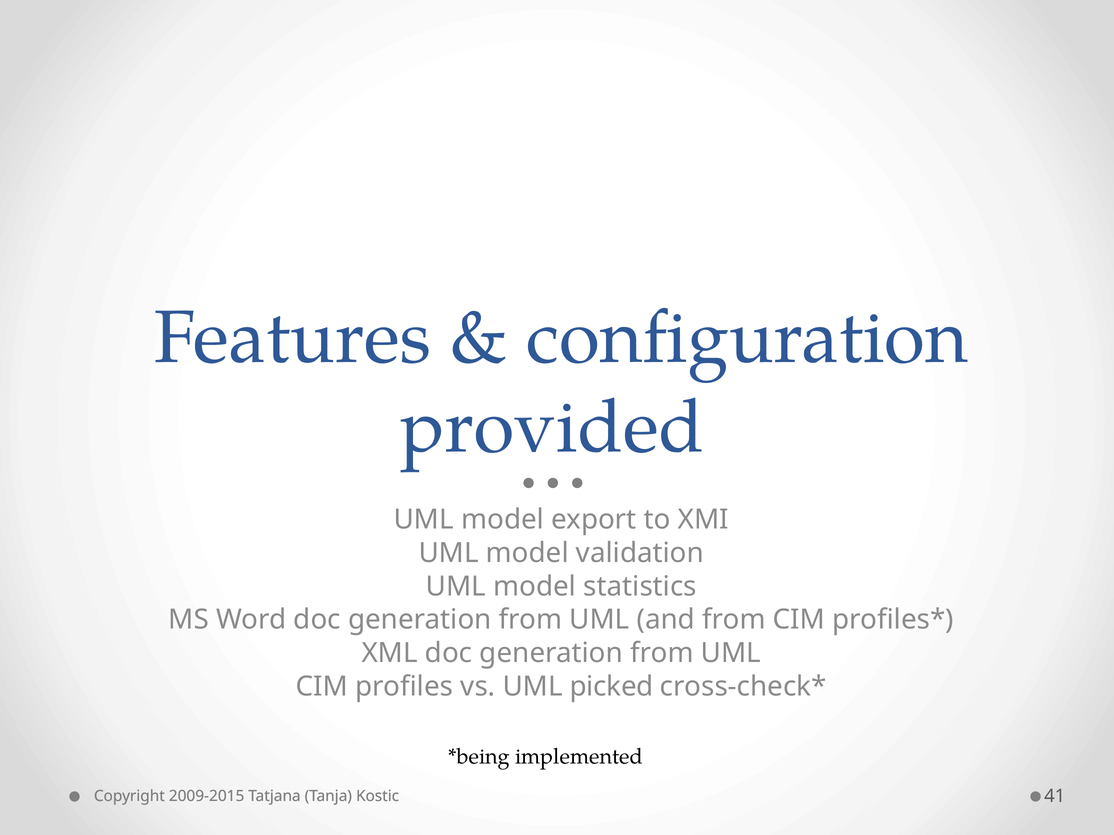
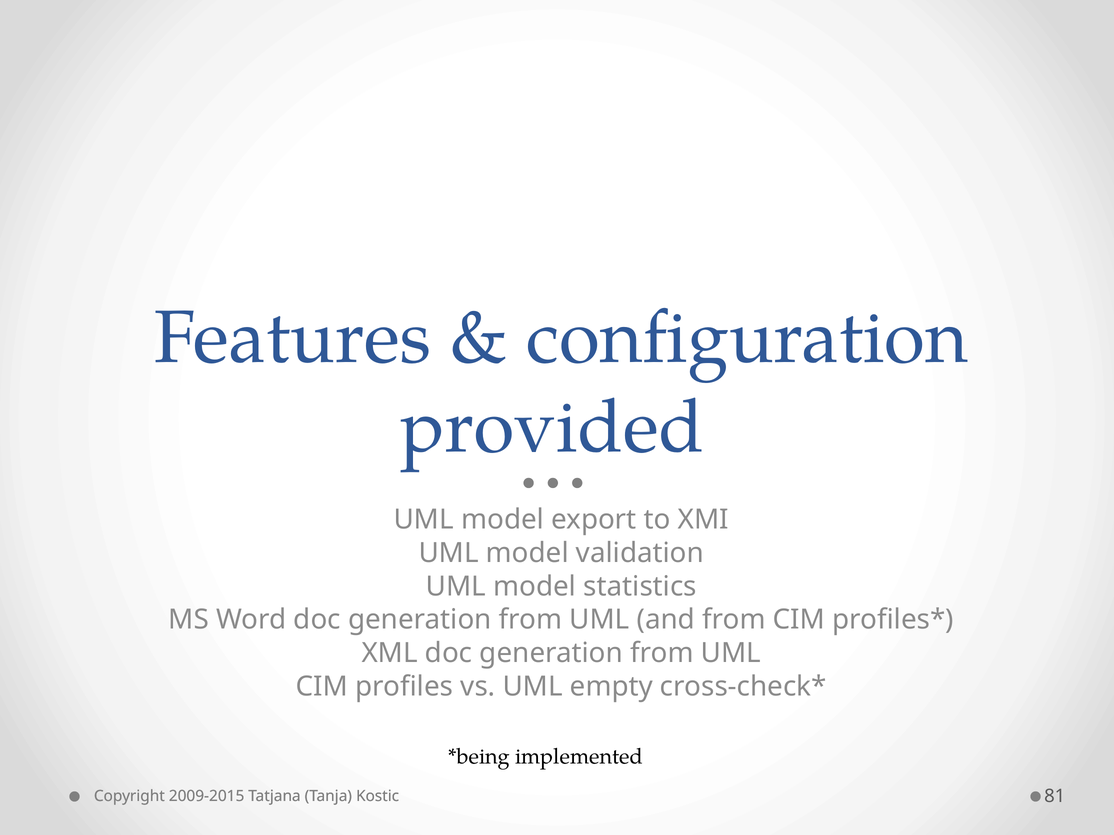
picked: picked -> empty (611, 687)
41: 41 -> 81 (1055, 796)
